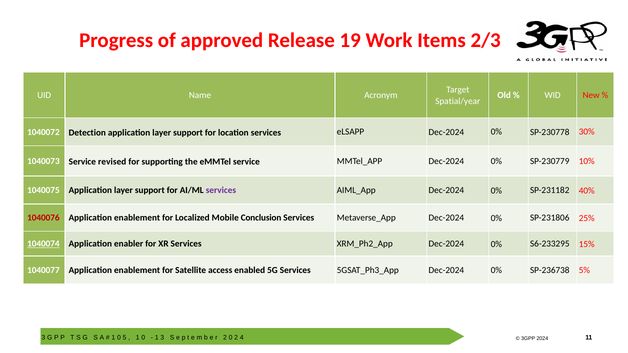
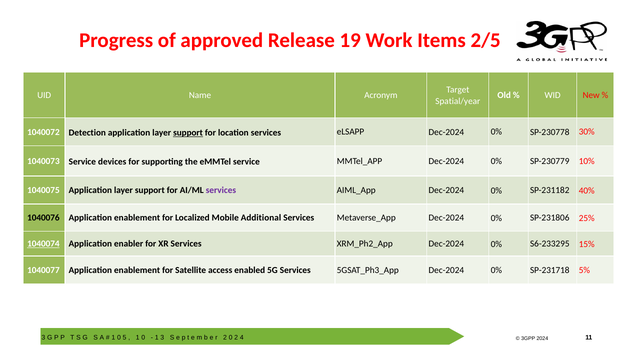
2/3: 2/3 -> 2/5 (486, 40)
support underline: none -> present (188, 133)
revised: revised -> devices (112, 162)
1040076 colour: red -> black (43, 218)
Conclusion: Conclusion -> Additional (261, 218)
SP-236738: SP-236738 -> SP-231718 (550, 270)
